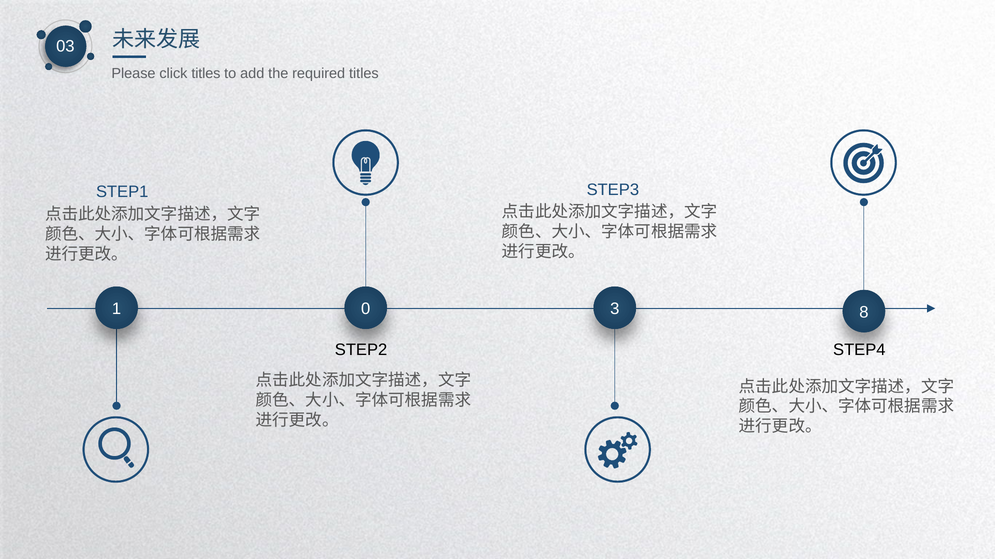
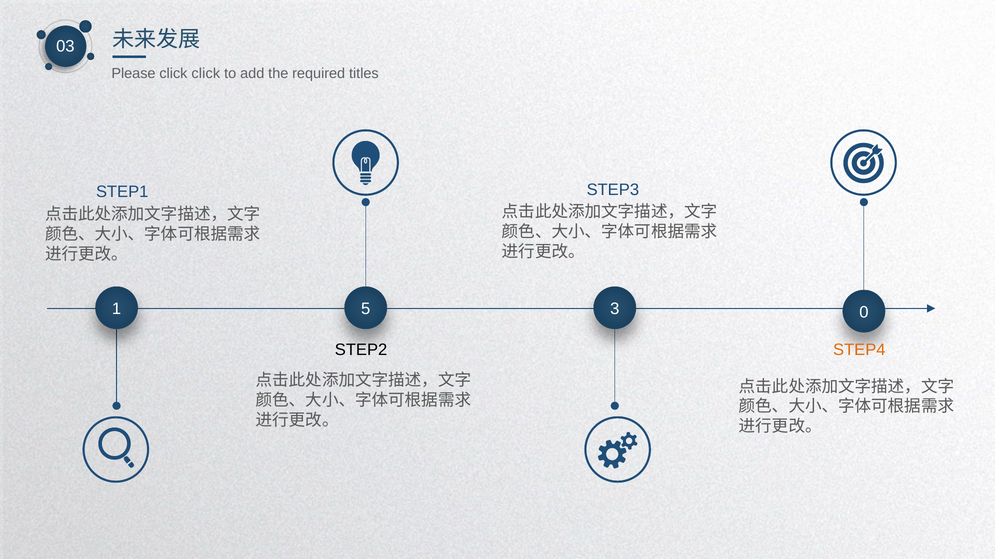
click titles: titles -> click (206, 73)
0: 0 -> 5 (366, 309)
8: 8 -> 0 (864, 313)
STEP4 colour: black -> orange (859, 350)
